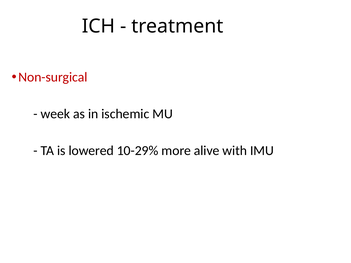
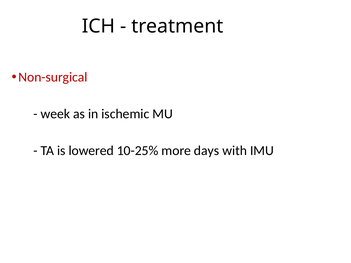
10-29%: 10-29% -> 10-25% (138, 151)
alive: alive -> days (207, 151)
